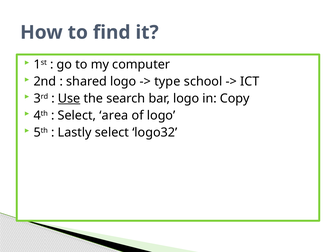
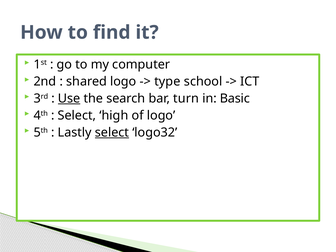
bar logo: logo -> turn (186, 99)
Copy: Copy -> Basic (235, 99)
area: area -> high (114, 116)
select underline: none -> present (112, 133)
